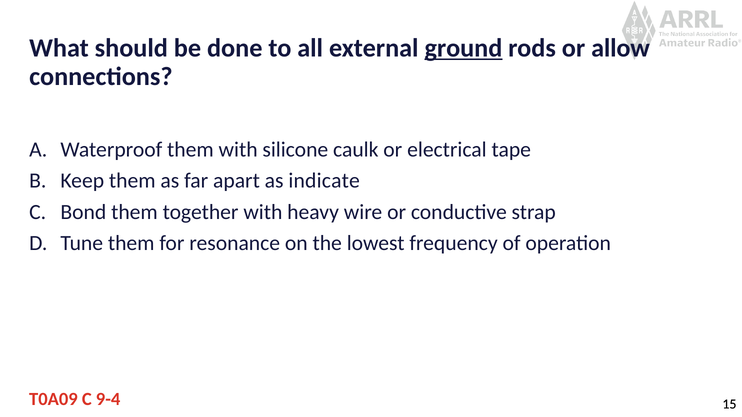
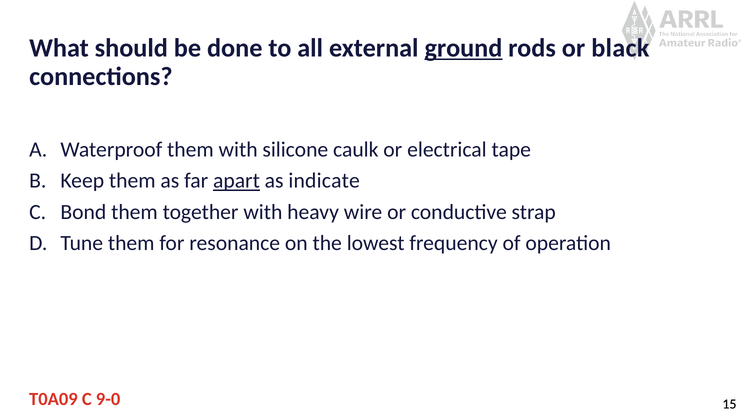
allow: allow -> black (620, 48)
apart underline: none -> present (236, 181)
9-4: 9-4 -> 9-0 (108, 400)
